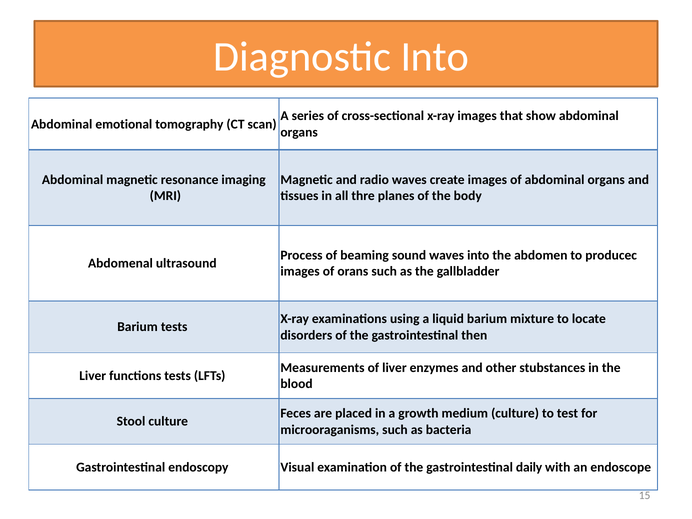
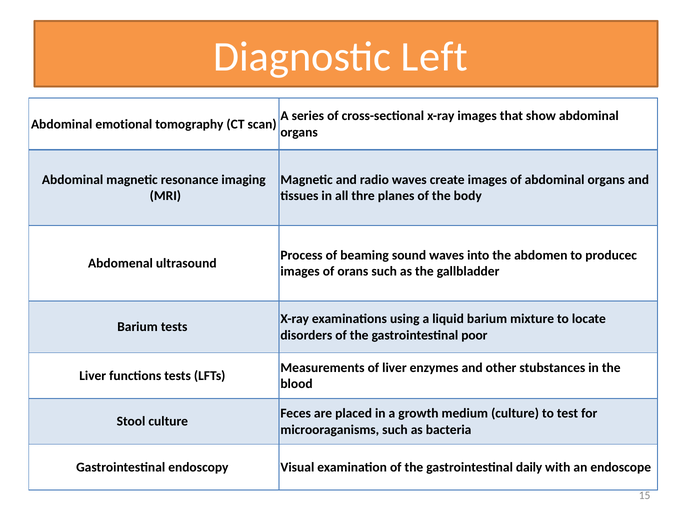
Diagnostic Into: Into -> Left (434, 57)
then: then -> poor (474, 335)
